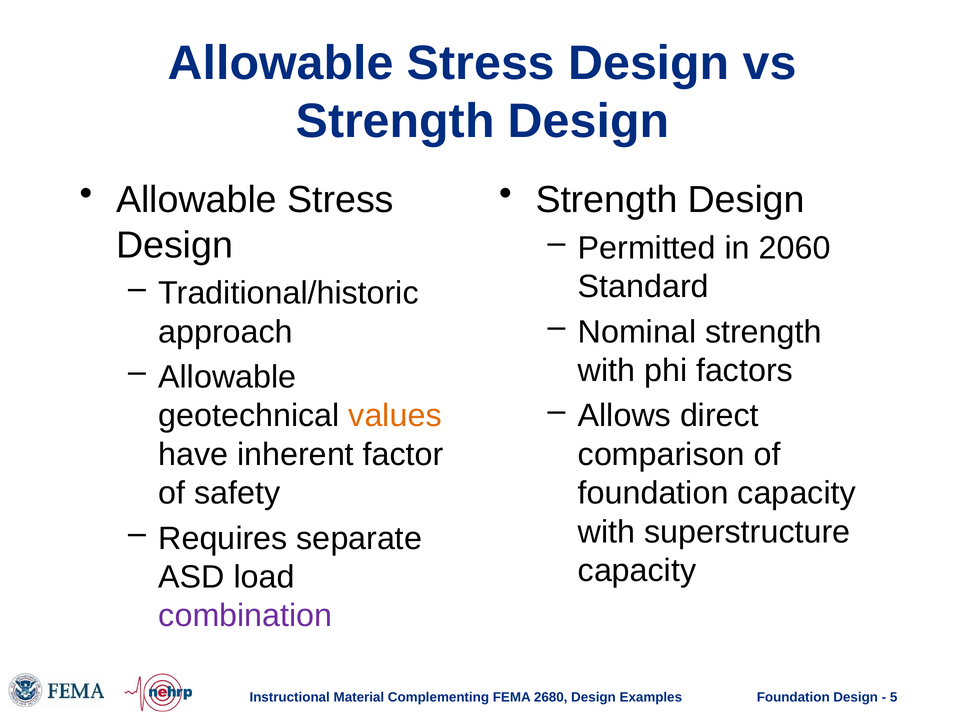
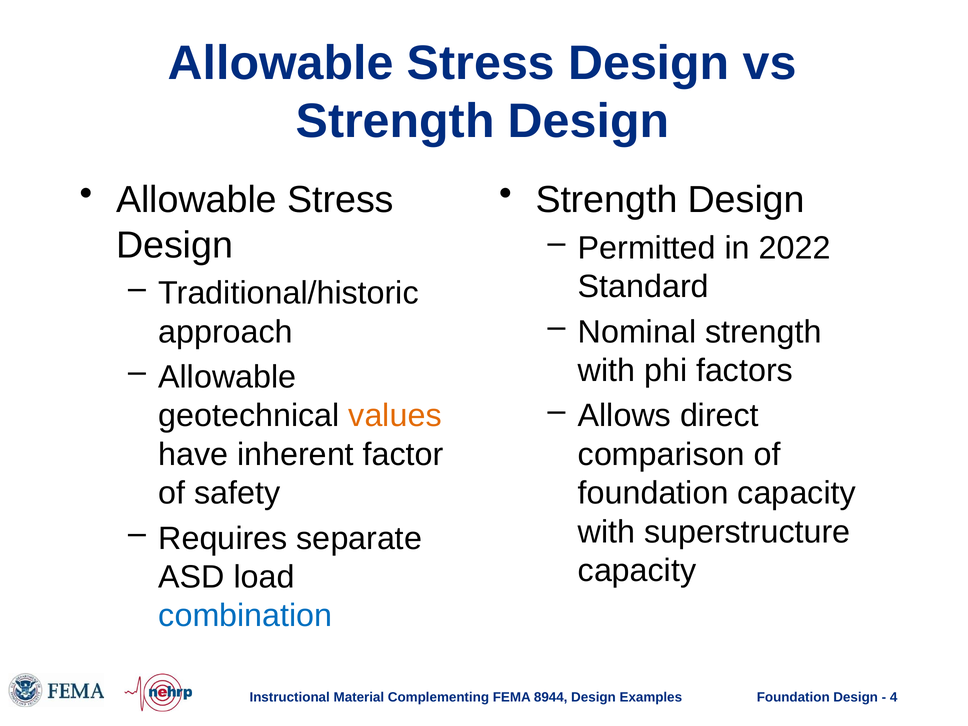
2060: 2060 -> 2022 (795, 248)
combination colour: purple -> blue (245, 616)
2680: 2680 -> 8944 (551, 697)
5: 5 -> 4 (894, 697)
